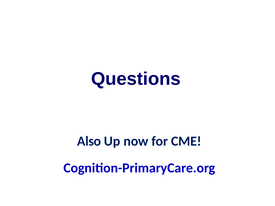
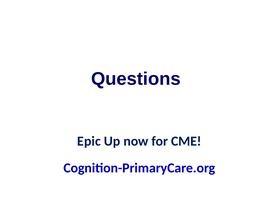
Also: Also -> Epic (89, 141)
